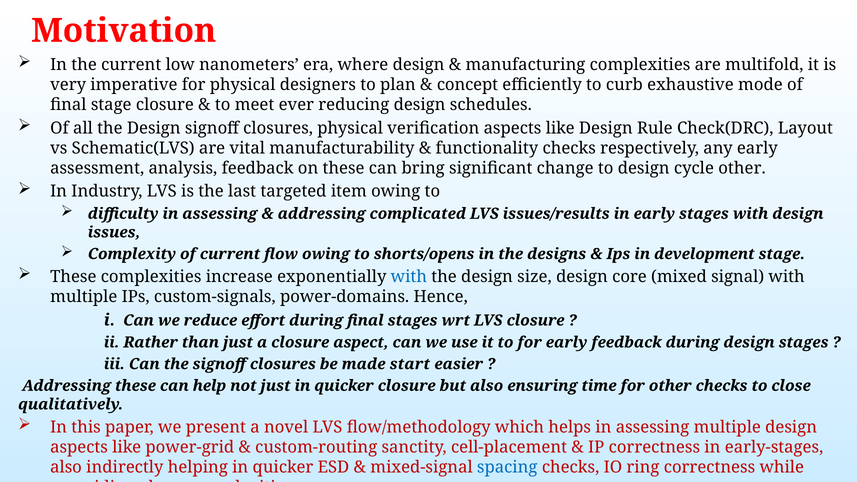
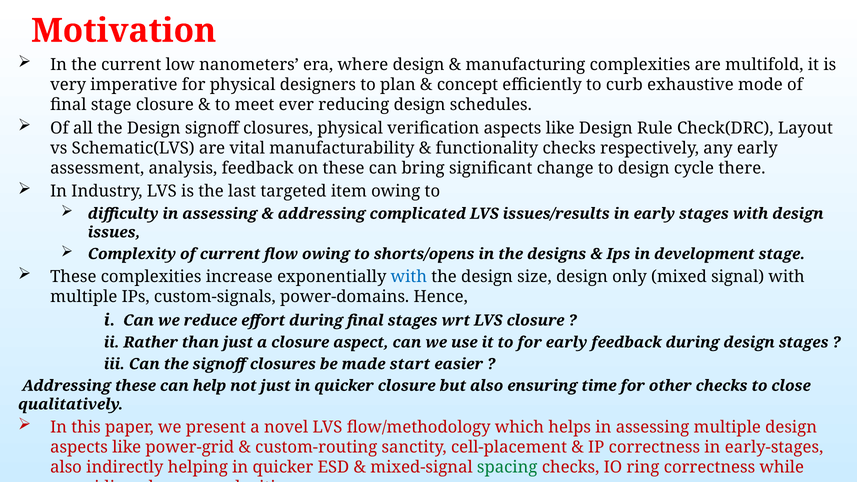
cycle other: other -> there (742, 168)
core: core -> only (630, 277)
spacing colour: blue -> green (507, 467)
